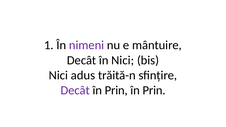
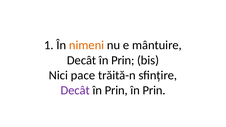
nimeni colour: purple -> orange (87, 45)
Nici: Nici -> Prin (123, 60)
adus: adus -> pace (83, 75)
